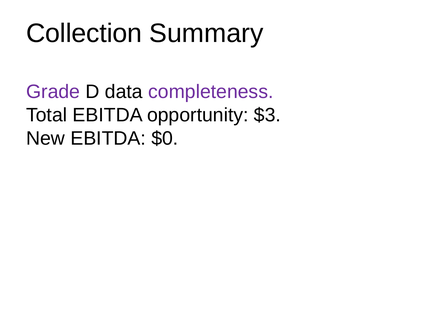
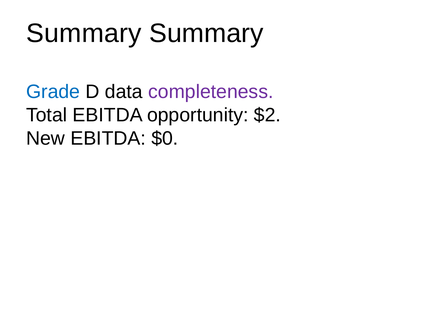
Collection: Collection -> Summary (84, 33)
Grade colour: purple -> blue (53, 92)
$3: $3 -> $2 (267, 115)
